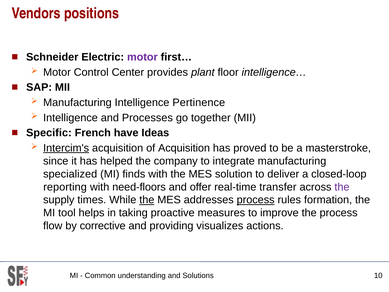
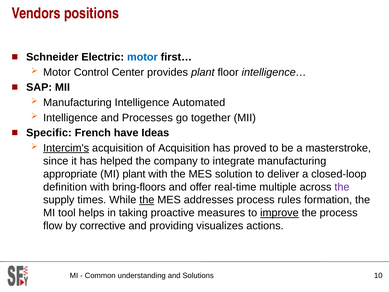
motor colour: purple -> blue (142, 57)
Pertinence: Pertinence -> Automated (199, 102)
specialized: specialized -> appropriate (70, 174)
MI finds: finds -> plant (134, 174)
reporting: reporting -> definition (65, 187)
need-floors: need-floors -> bring-floors (139, 187)
transfer: transfer -> multiple (278, 187)
process underline: present -> none (256, 200)
improve underline: none -> present (279, 213)
